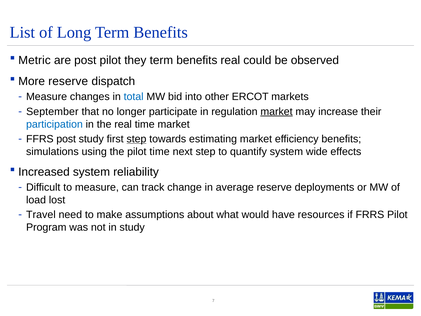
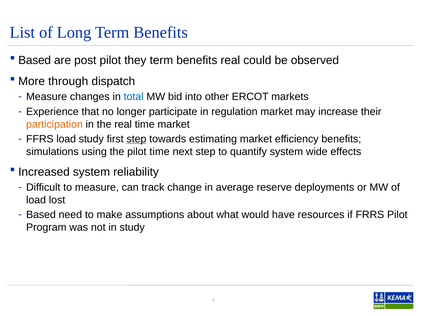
Metric: Metric -> Based (35, 60)
More reserve: reserve -> through (68, 81)
September: September -> Experience (52, 112)
market underline: present -> none (277, 112)
participation colour: blue -> orange (54, 124)
FFRS post: post -> load (66, 139)
Travel: Travel -> Based (41, 215)
